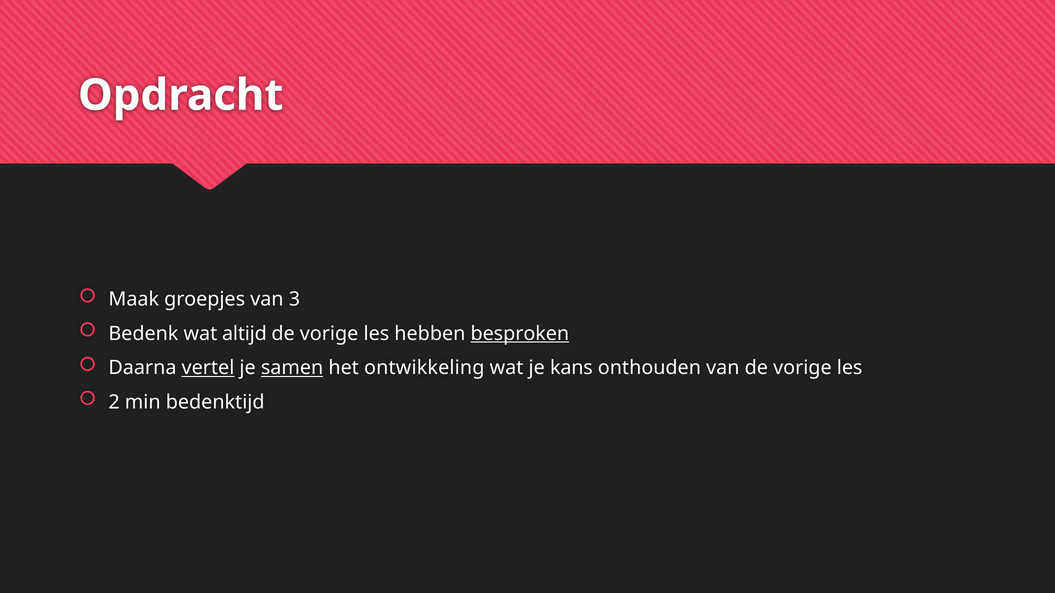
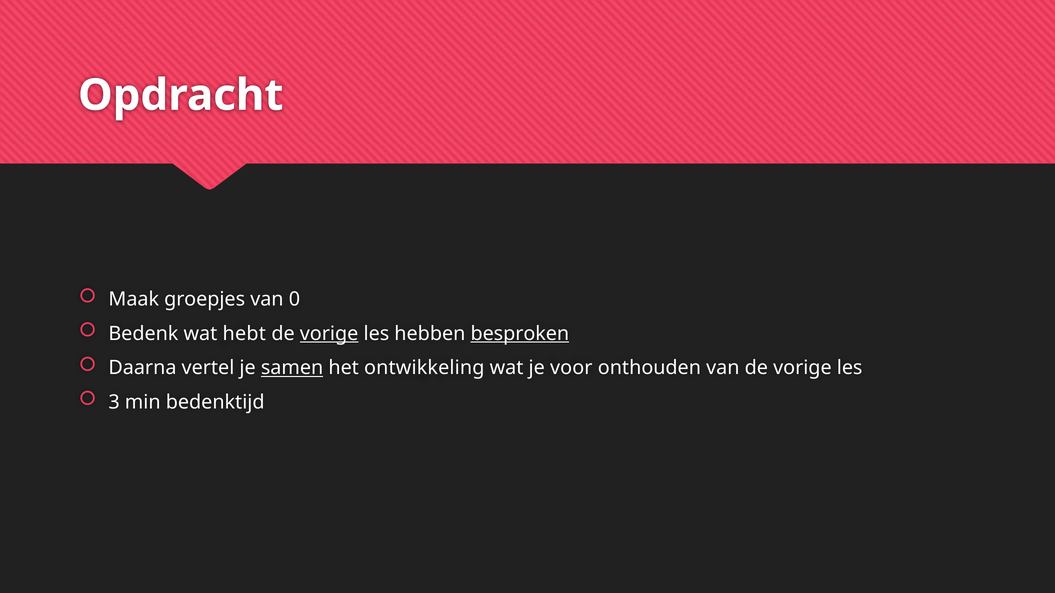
3: 3 -> 0 (294, 300)
altijd: altijd -> hebt (244, 334)
vorige underline: none -> present (329, 334)
vertel underline: present -> none (208, 368)
kans: kans -> voor (571, 368)
2: 2 -> 3 (114, 402)
